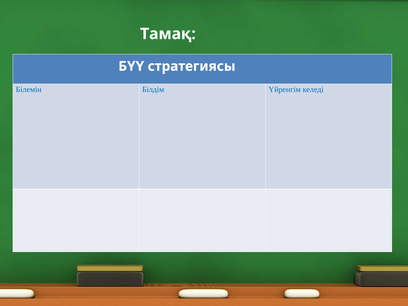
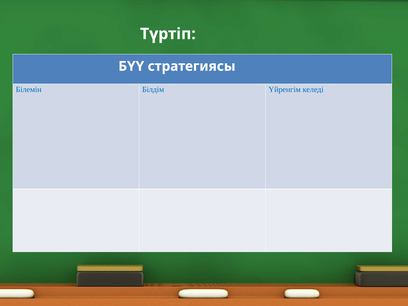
Тамақ: Тамақ -> Түртіп (168, 34)
